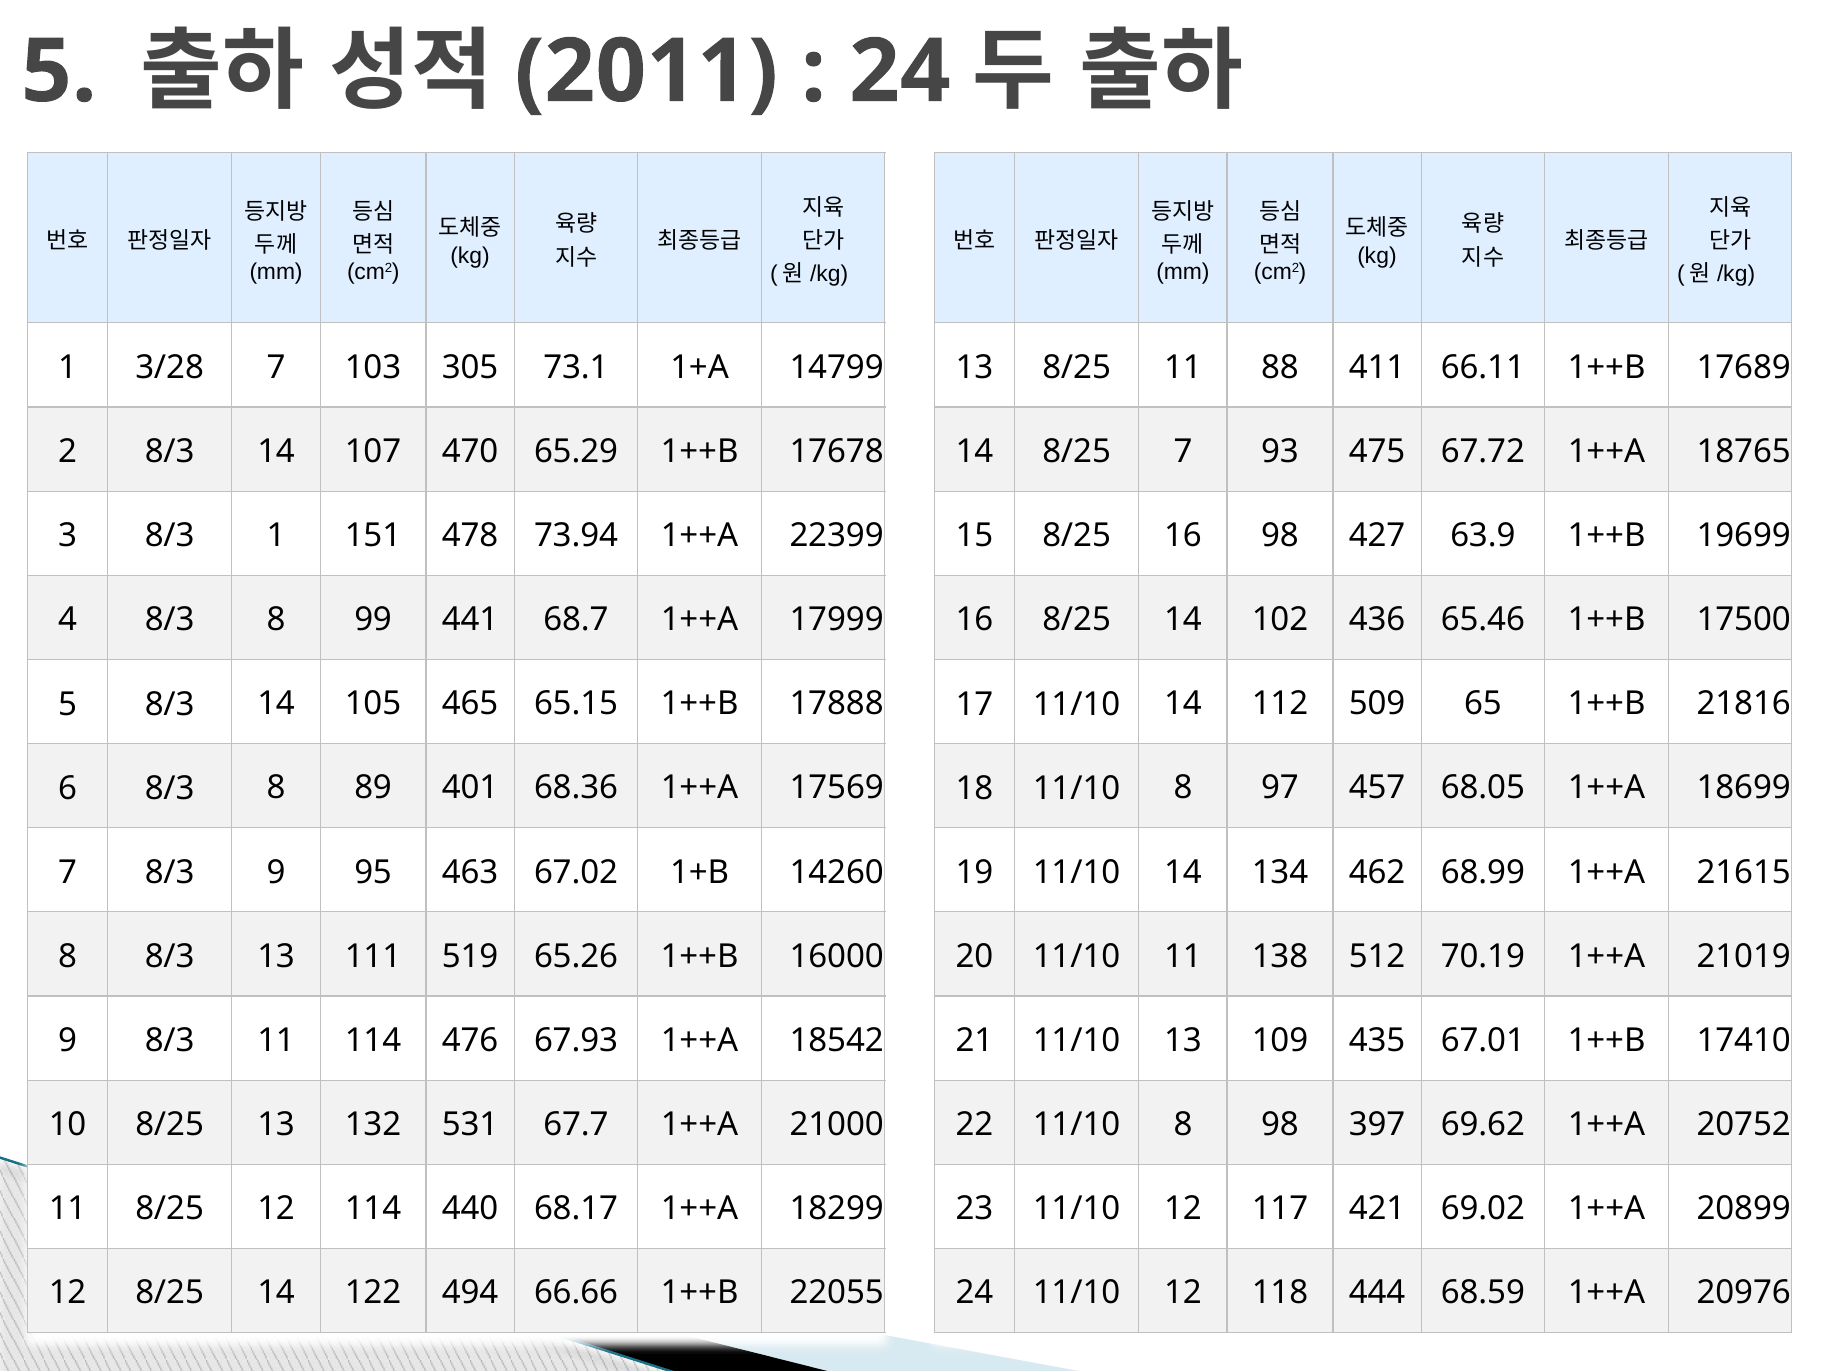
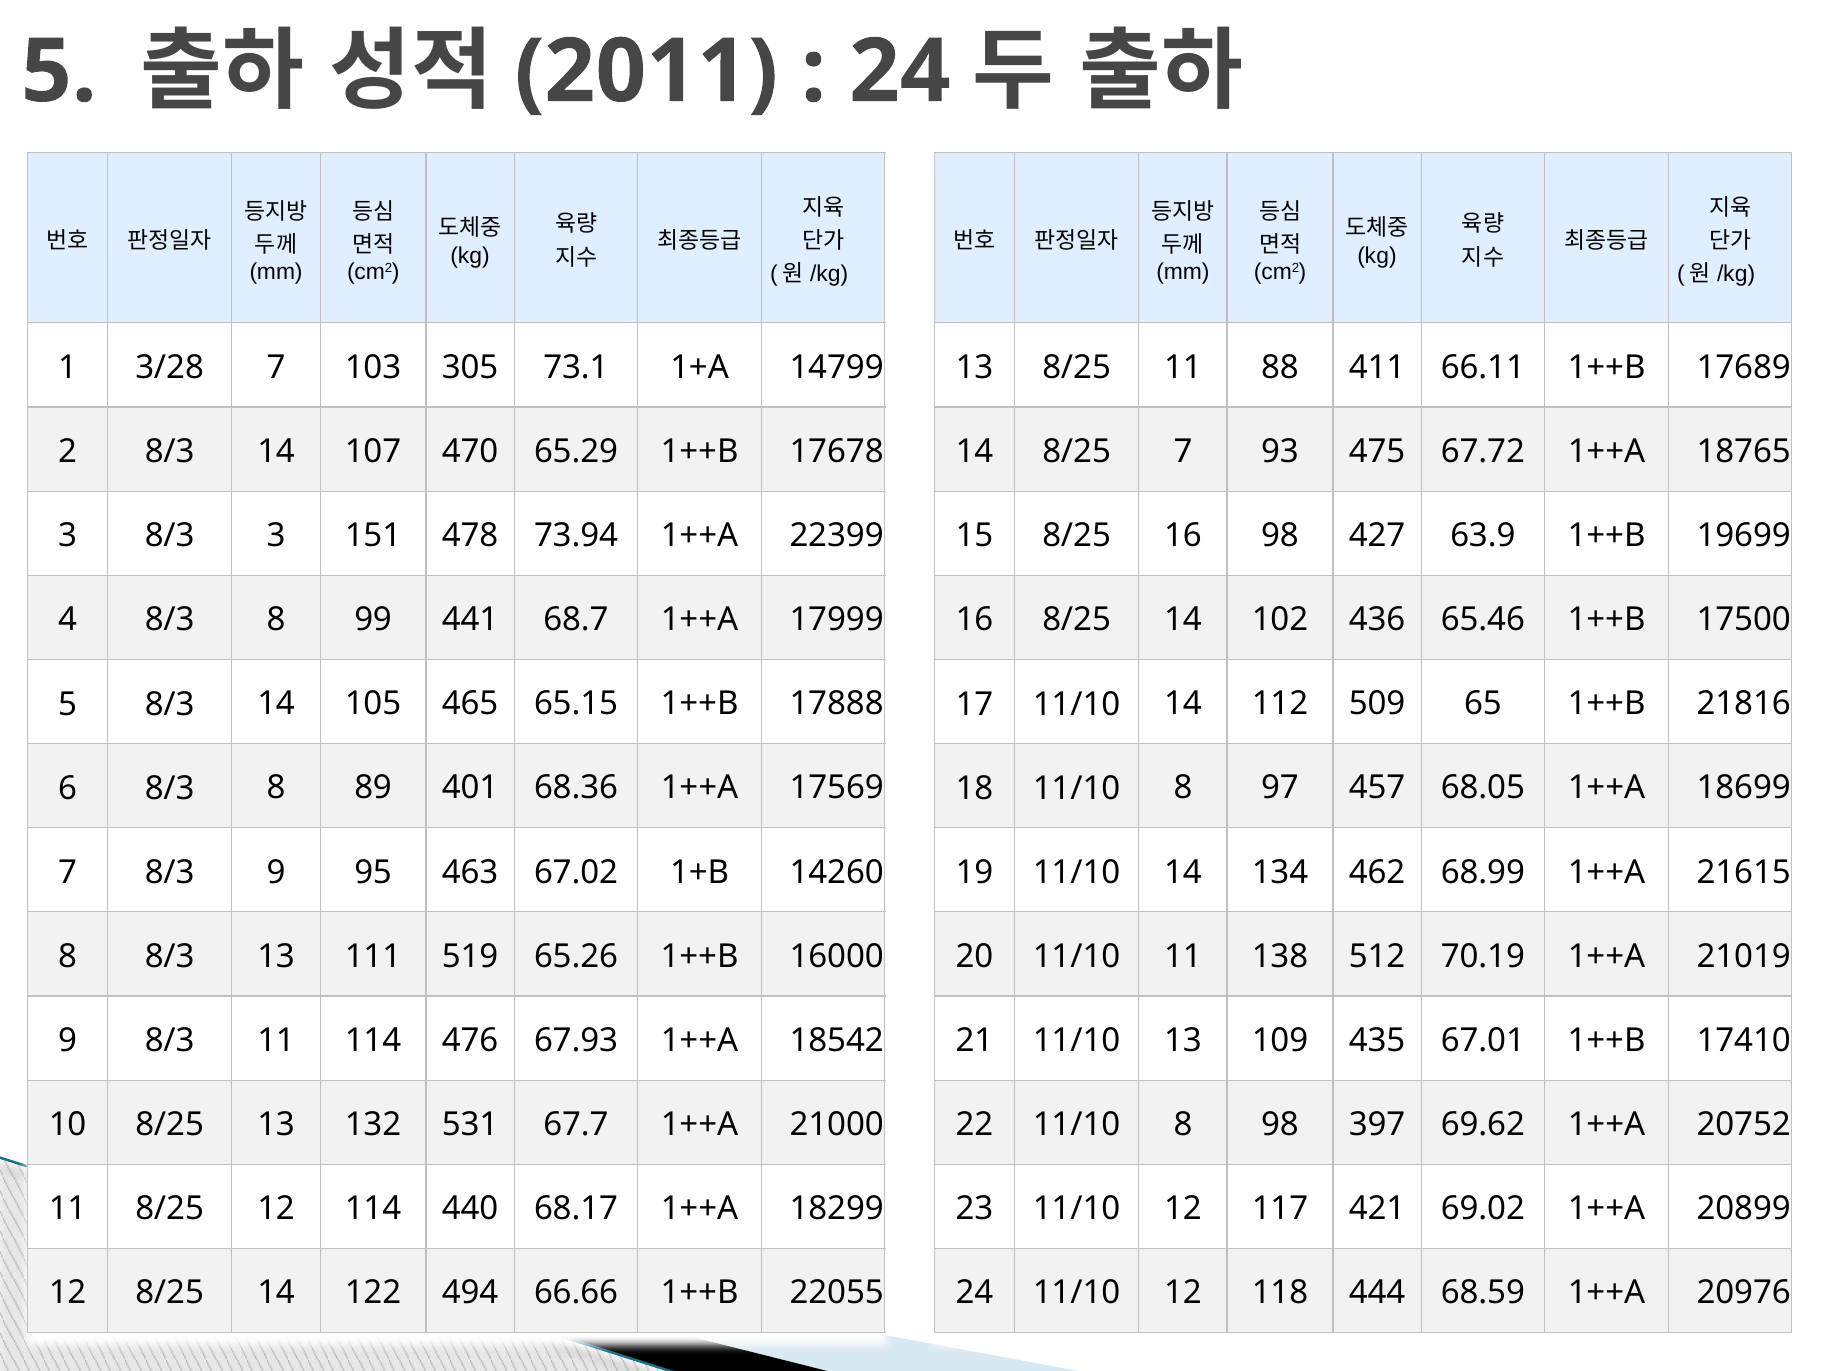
8/3 1: 1 -> 3 (276, 536)
